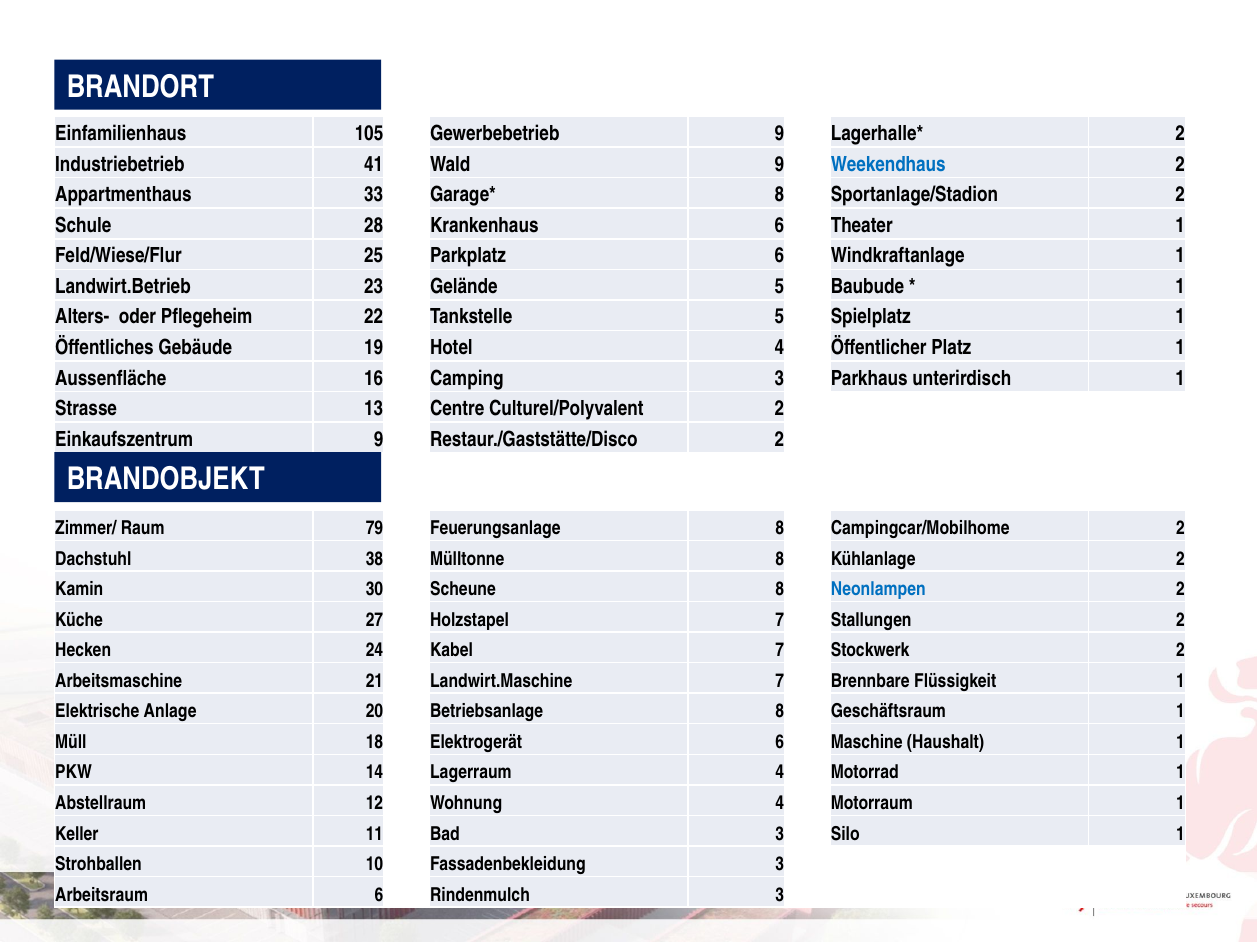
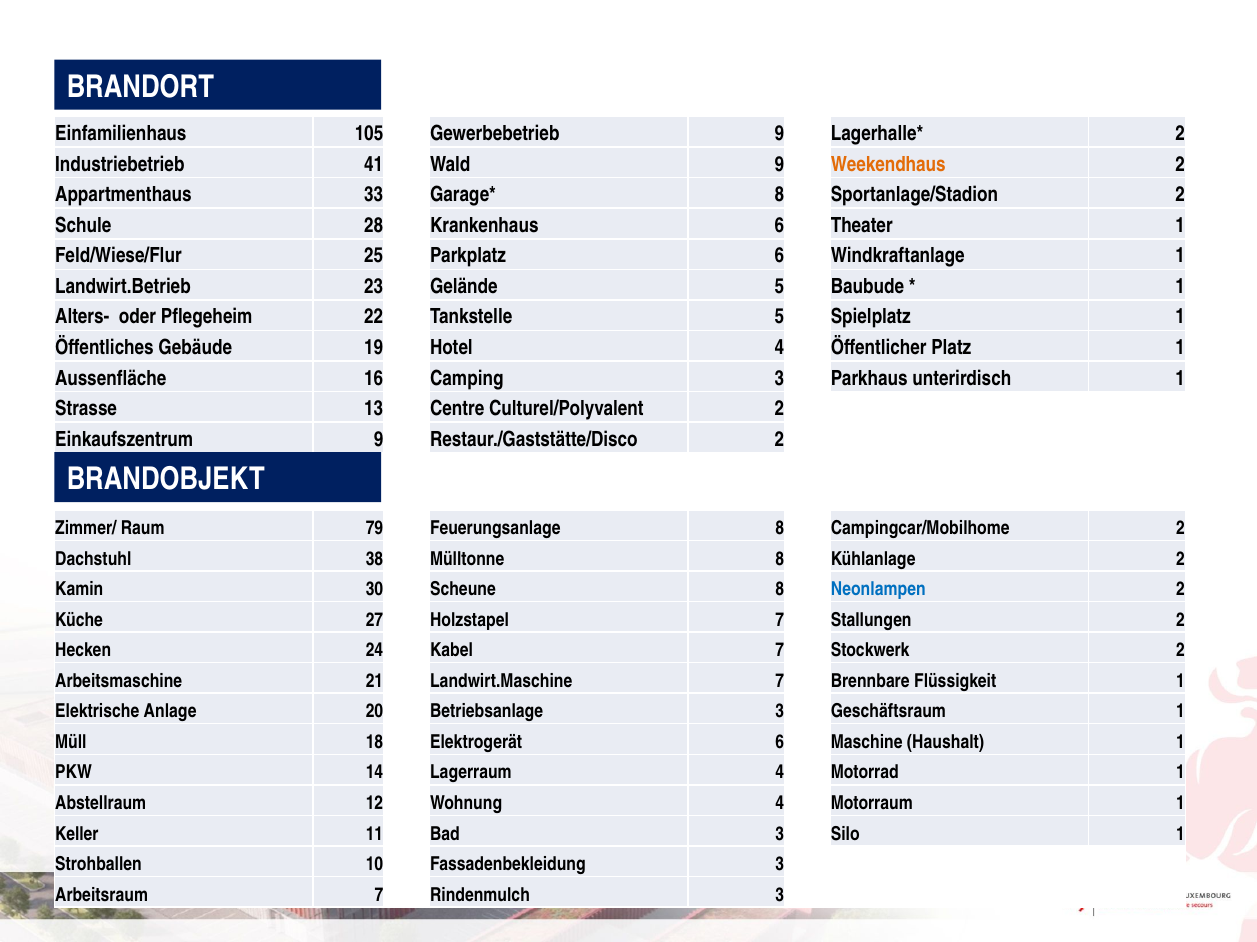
Weekendhaus colour: blue -> orange (888, 164)
Betriebsanlage 8: 8 -> 3 (780, 712)
Arbeitsraum 6: 6 -> 7 (379, 896)
